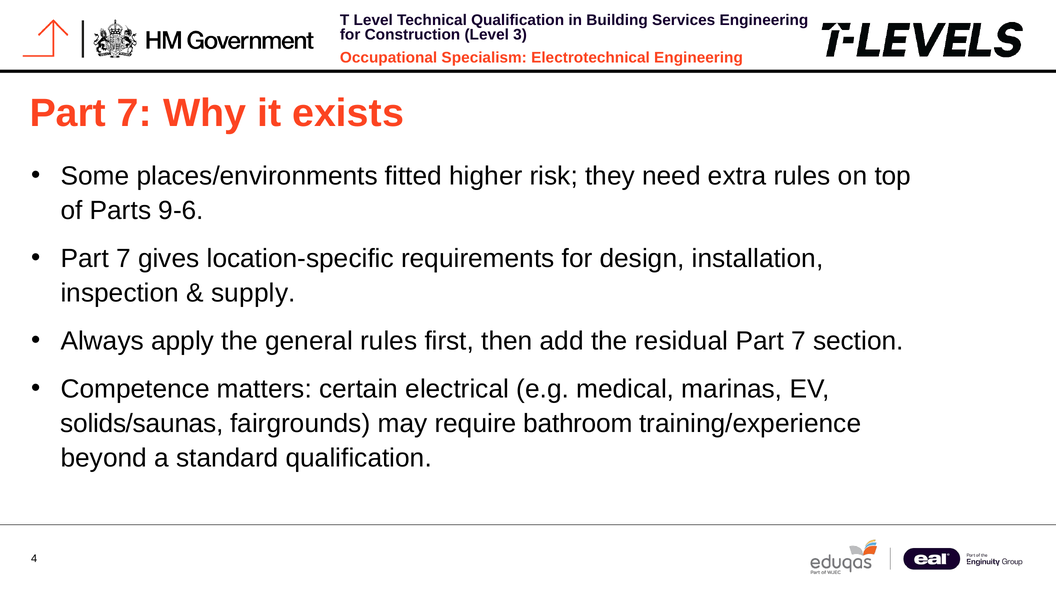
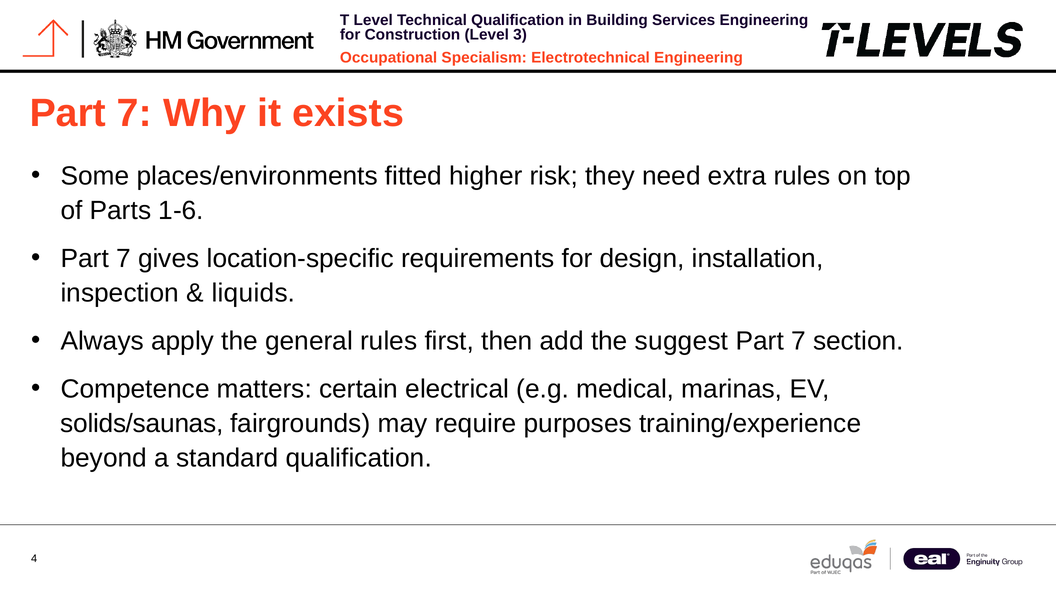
9-6: 9-6 -> 1-6 (181, 211)
supply: supply -> liquids (253, 293)
residual: residual -> suggest (682, 341)
bathroom: bathroom -> purposes (578, 424)
